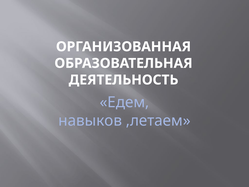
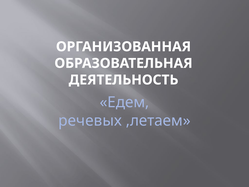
навыков: навыков -> речевых (90, 120)
